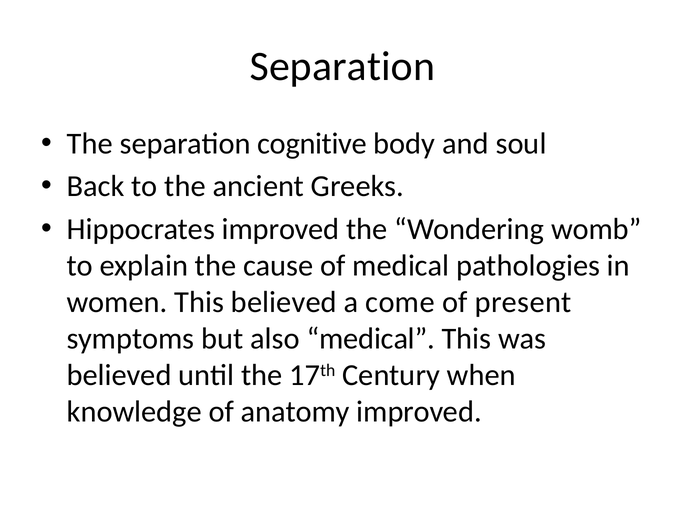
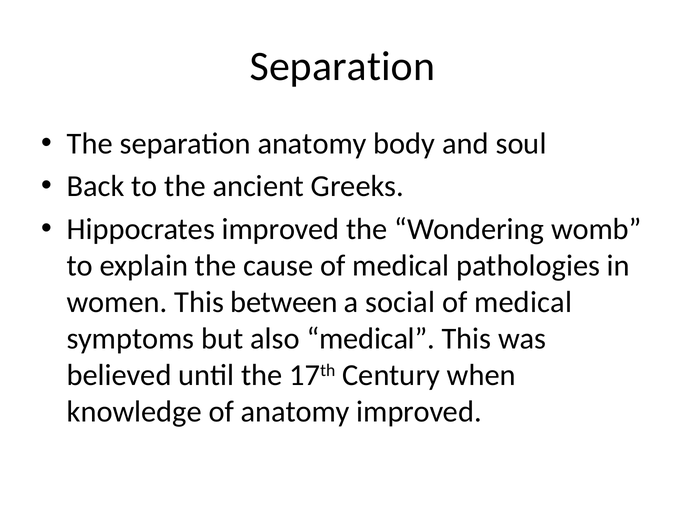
separation cognitive: cognitive -> anatomy (312, 144)
This believed: believed -> between (284, 302)
come: come -> social (400, 302)
present: present -> medical (523, 302)
